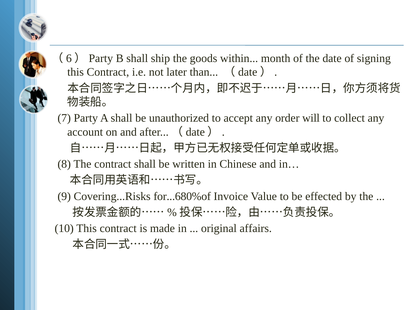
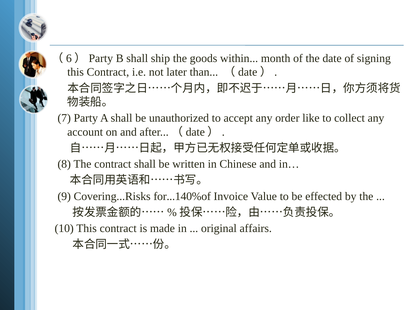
will: will -> like (311, 118)
for...680%of: for...680%of -> for...140%of (182, 196)
